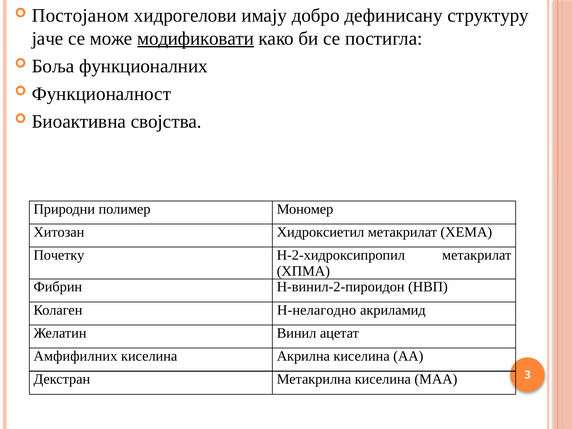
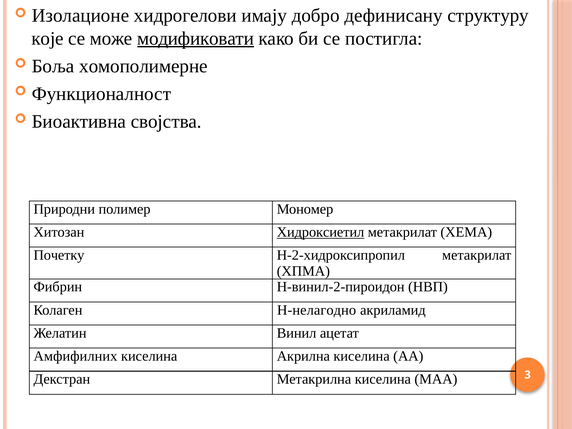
Постојаном: Постојаном -> Изолационе (80, 16)
јаче: јаче -> које (48, 39)
функционалних: функционалних -> хомополимерне (143, 66)
Хидроксиетил underline: none -> present (321, 232)
